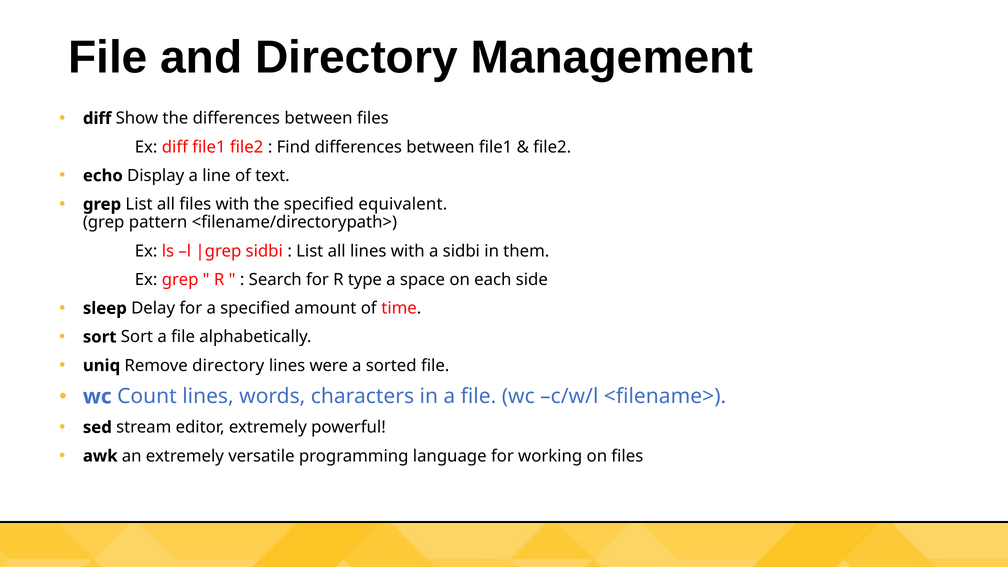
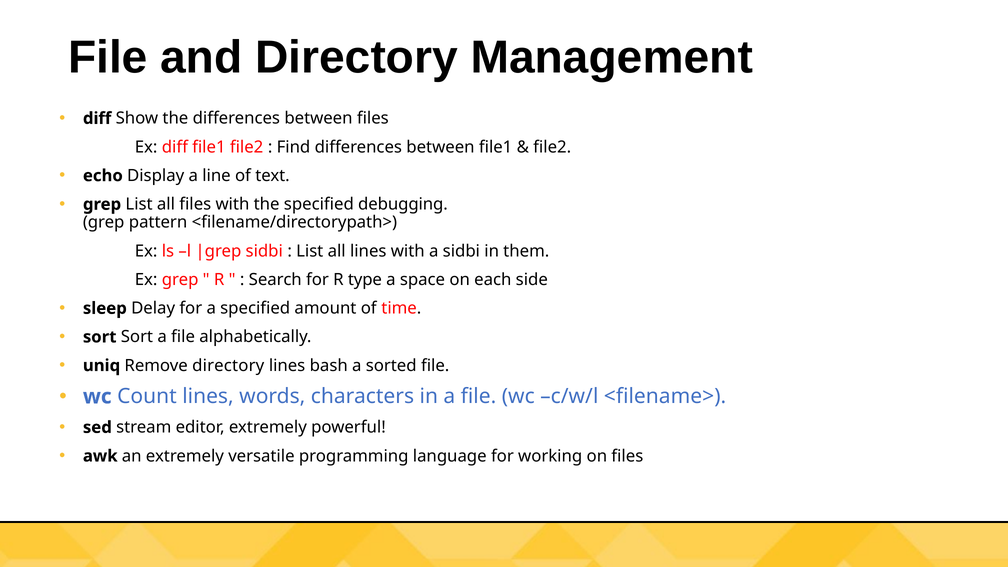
equivalent: equivalent -> debugging (403, 204)
were: were -> bash (329, 366)
